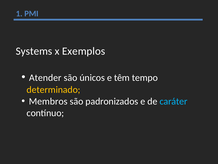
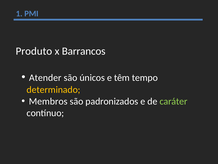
Systems: Systems -> Produto (34, 51)
Exemplos: Exemplos -> Barrancos (84, 51)
caráter colour: light blue -> light green (173, 101)
